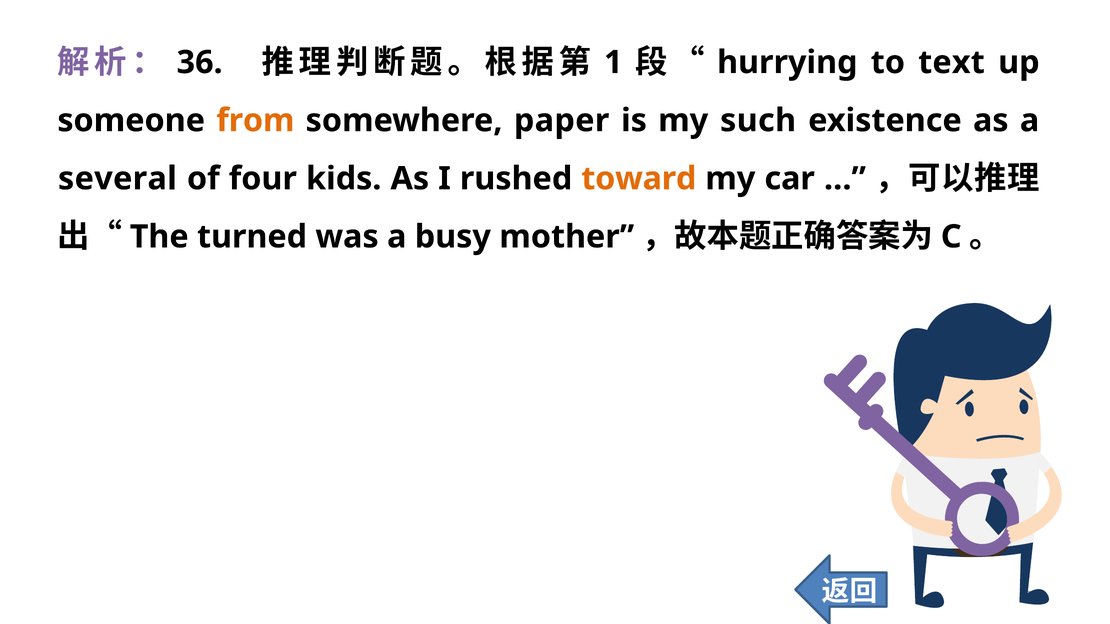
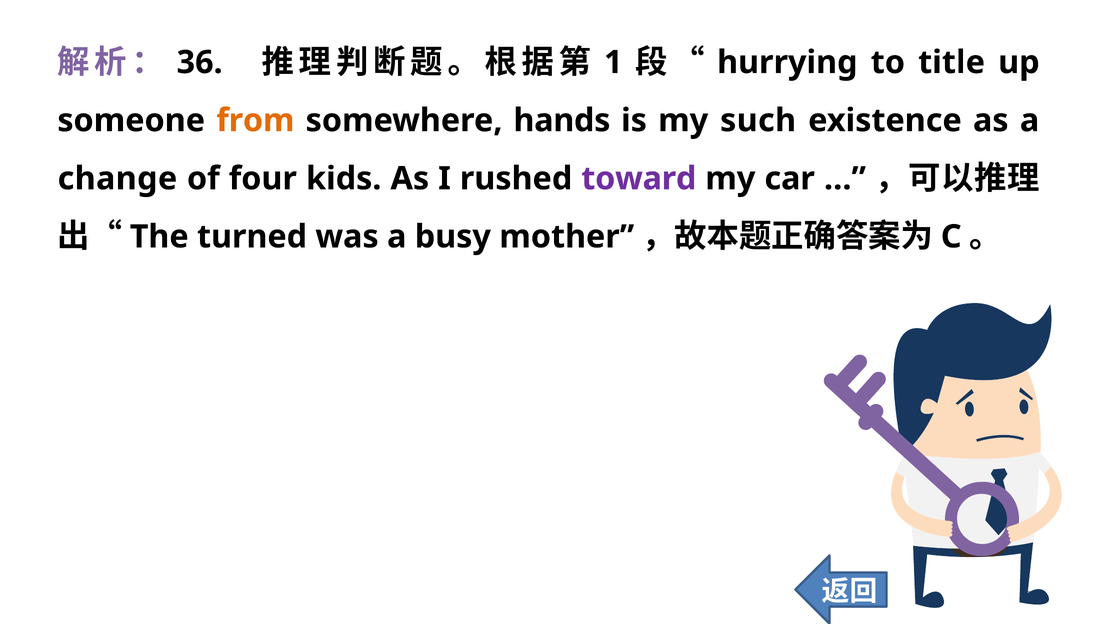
text: text -> title (952, 62)
paper: paper -> hands (562, 121)
several: several -> change (117, 179)
toward colour: orange -> purple (639, 179)
